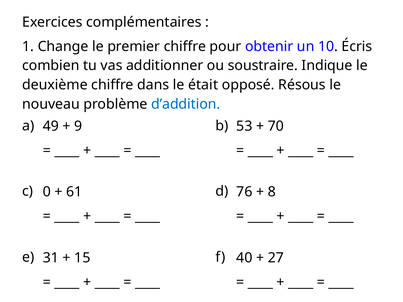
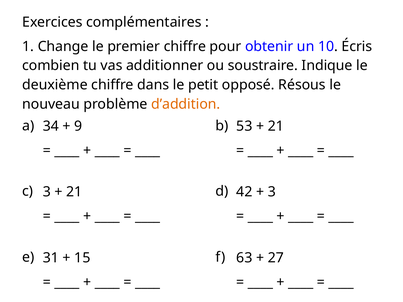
était: était -> petit (203, 85)
d’addition colour: blue -> orange (186, 104)
49: 49 -> 34 (51, 126)
70: 70 -> 21 (276, 126)
c 0: 0 -> 3 (47, 192)
61: 61 -> 21 (74, 192)
76: 76 -> 42 (244, 192)
8: 8 -> 3 (272, 192)
40: 40 -> 63 (244, 258)
